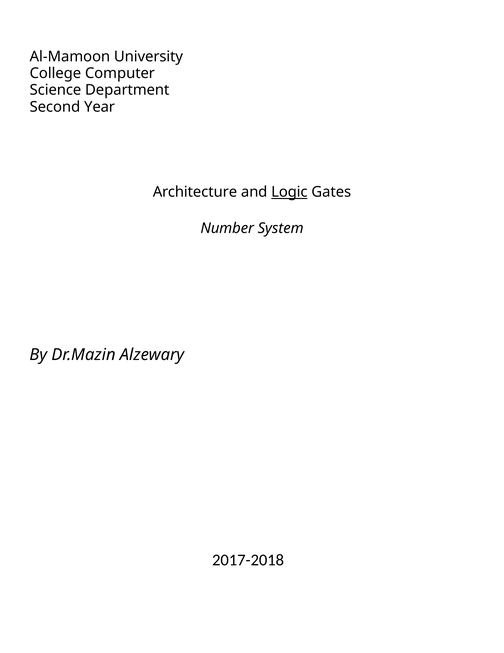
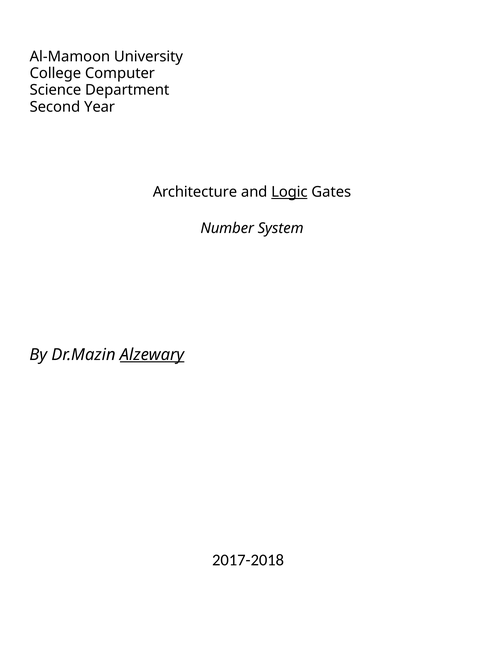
Alzewary underline: none -> present (152, 354)
